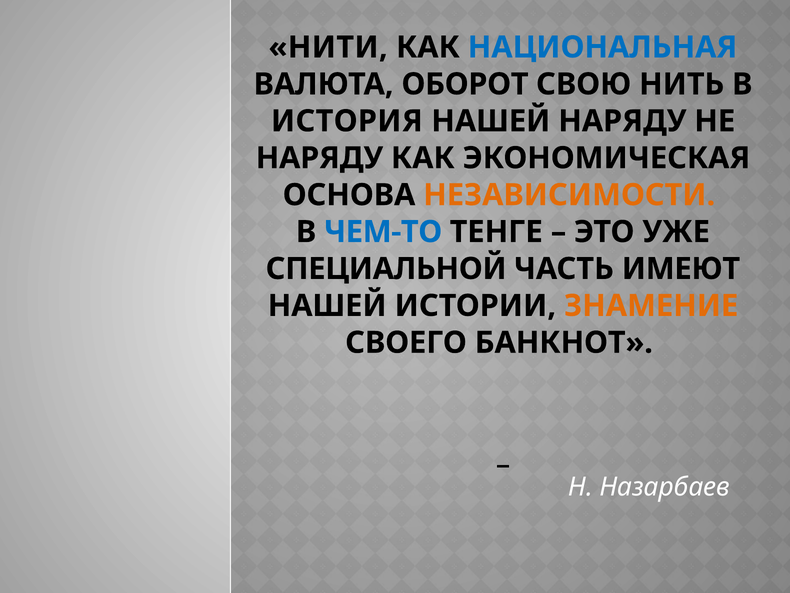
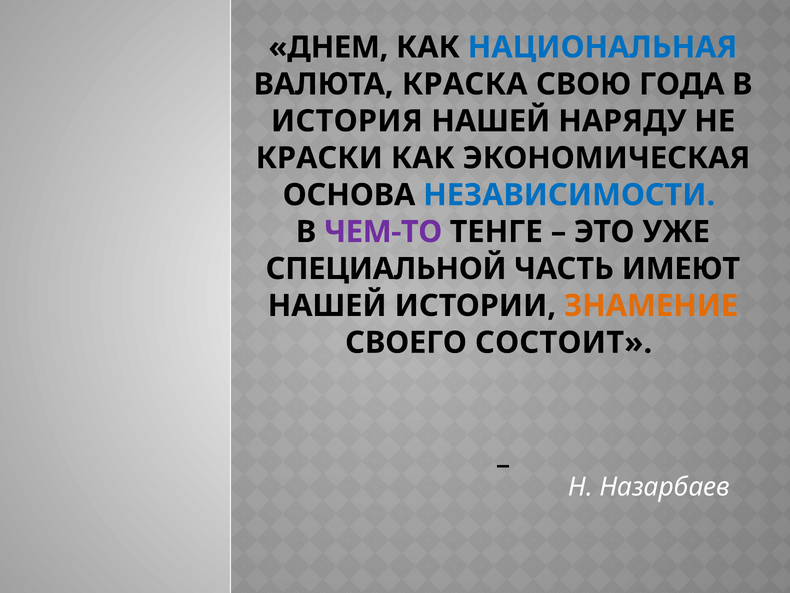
НИТИ: НИТИ -> ДНЕМ (328, 47)
ОБОРОТ: ОБОРОТ -> КРАСКА (465, 84)
НИТЬ: НИТЬ -> ГОДА (682, 84)
НАРЯДУ: НАРЯДУ -> КРАСКИ (319, 158)
НЕЗАВИСИМОСТИ colour: orange -> blue (569, 195)
ЧЕМ-ТО colour: blue -> purple (383, 232)
БАНКНОТ: БАНКНОТ -> СОСТОИТ (564, 342)
